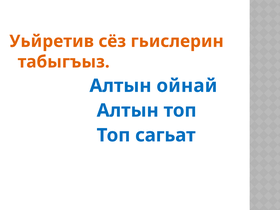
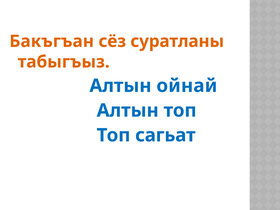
Уьйретив: Уьйретив -> Бакъгъан (52, 41)
гьислерин: гьислерин -> суратланы (177, 41)
